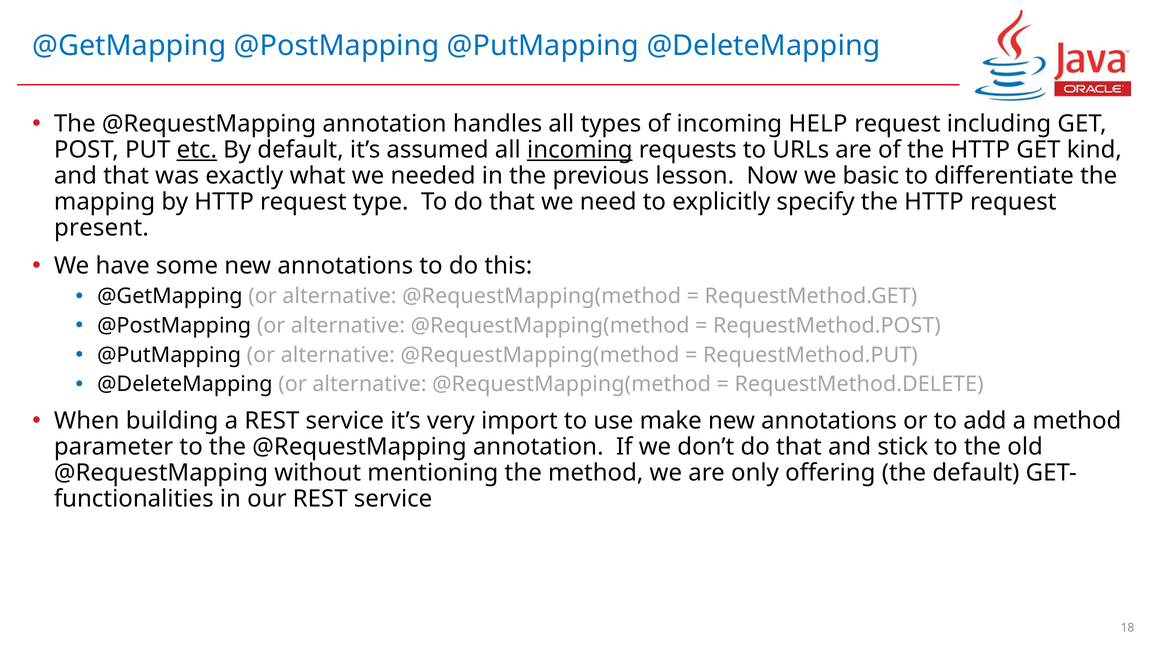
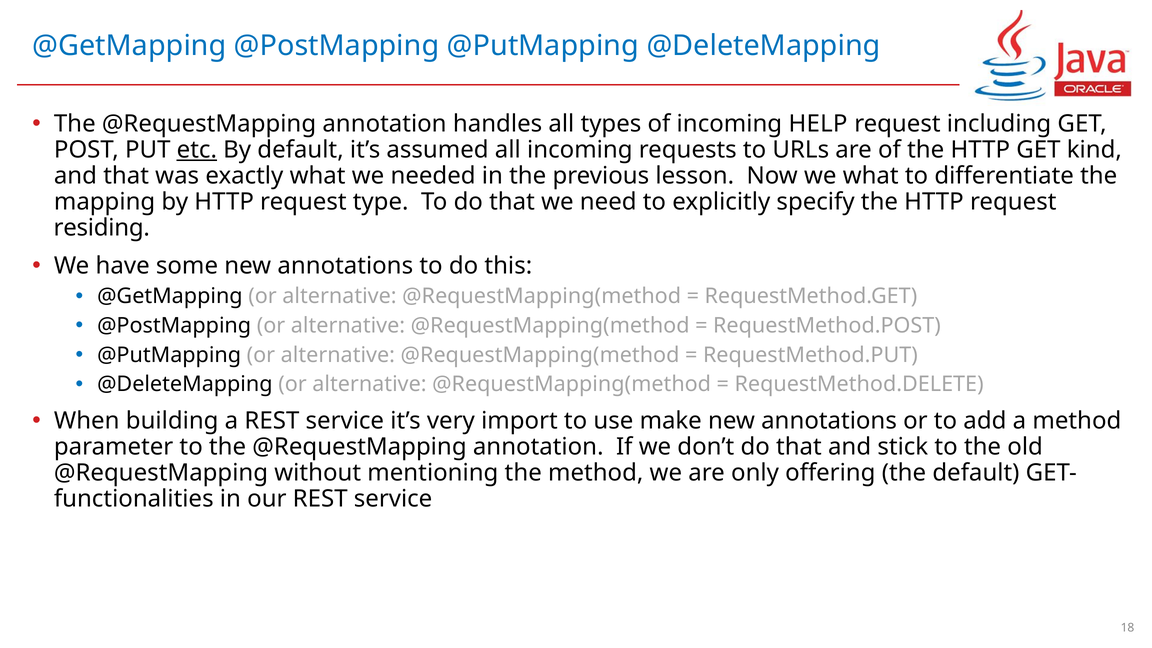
incoming underline: present -> none (580, 150)
we basic: basic -> what (871, 176)
present: present -> residing (102, 228)
